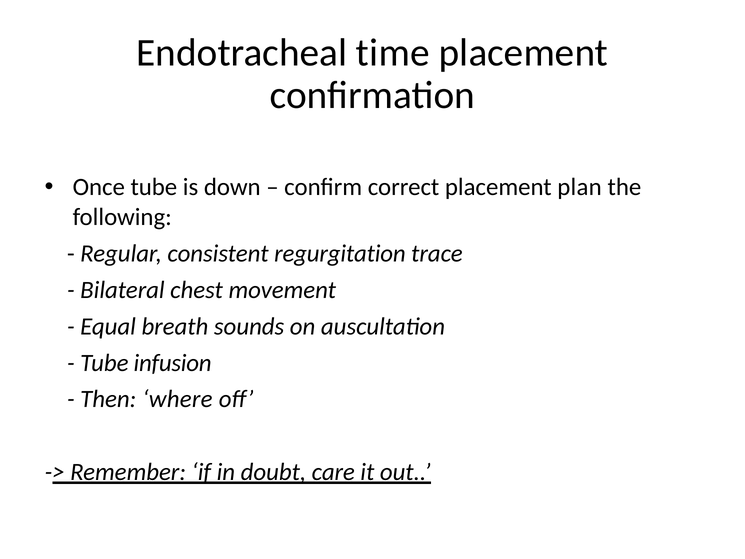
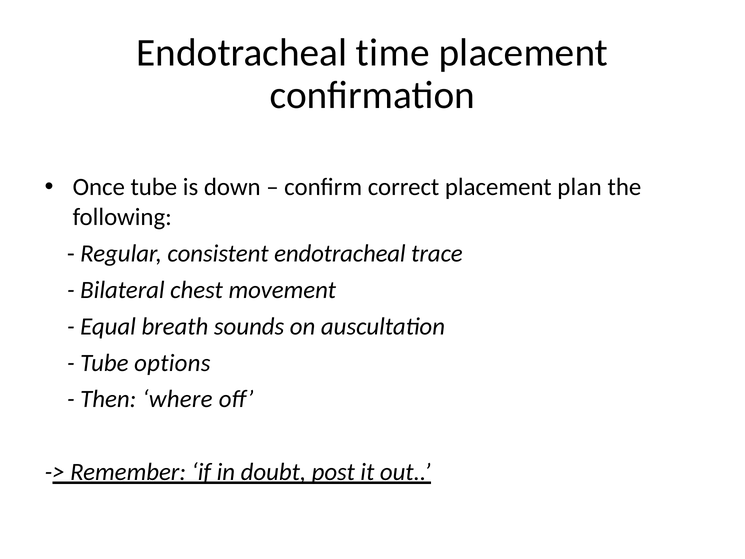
consistent regurgitation: regurgitation -> endotracheal (340, 253)
infusion: infusion -> options (172, 363)
care: care -> post (333, 472)
